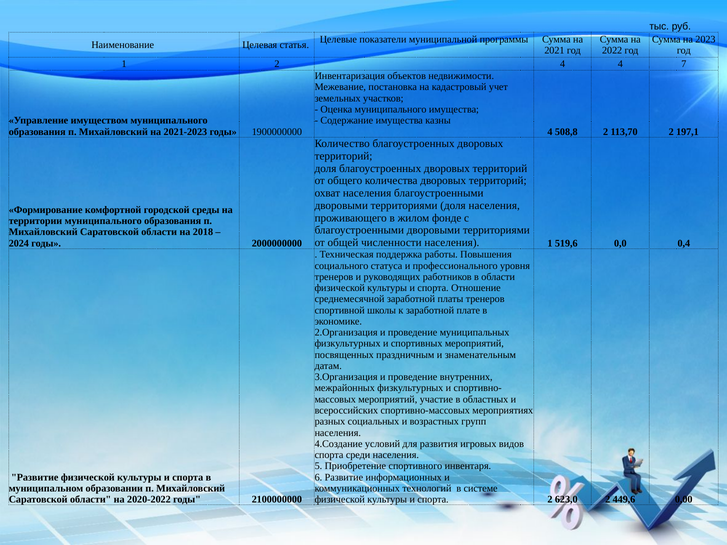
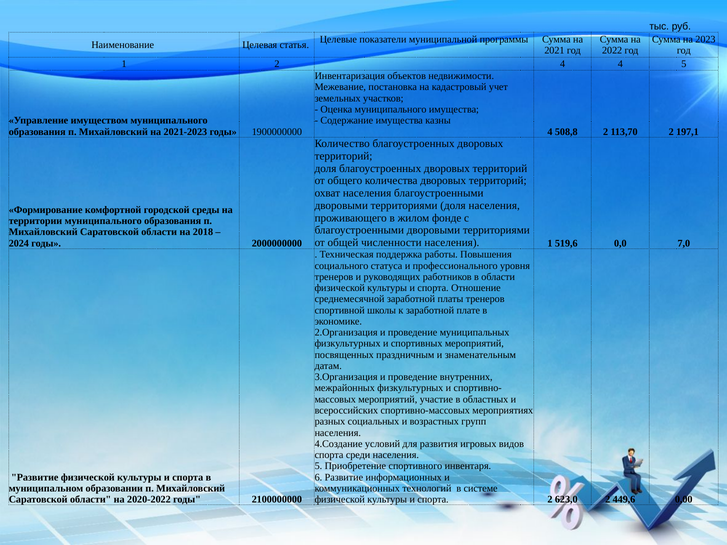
4 7: 7 -> 5 (684, 64)
0,4: 0,4 -> 7,0 (684, 243)
